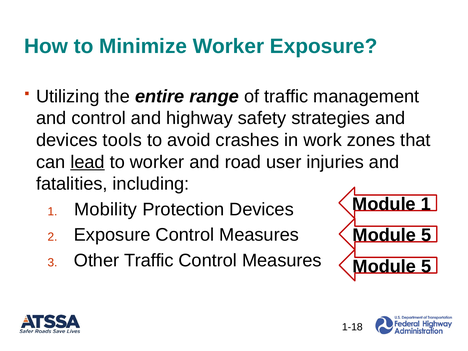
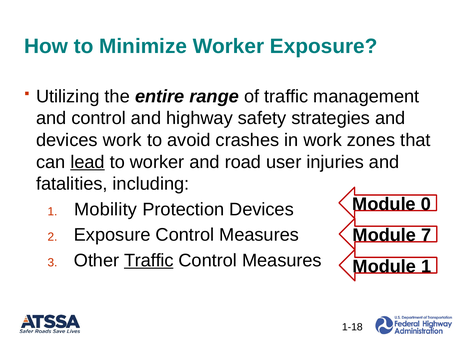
devices tools: tools -> work (122, 140)
Module 1: 1 -> 0 (426, 204)
5: 5 -> 7 (426, 235)
Traffic underline: none -> present (149, 260)
5: 5 -> 1 (426, 266)
